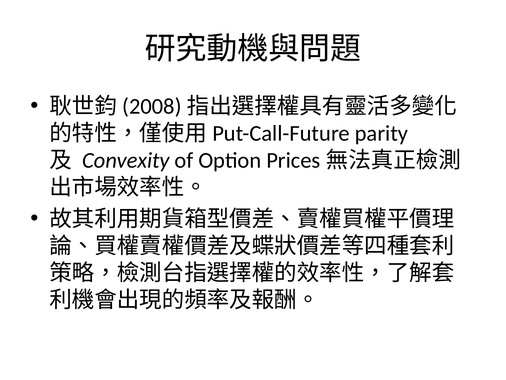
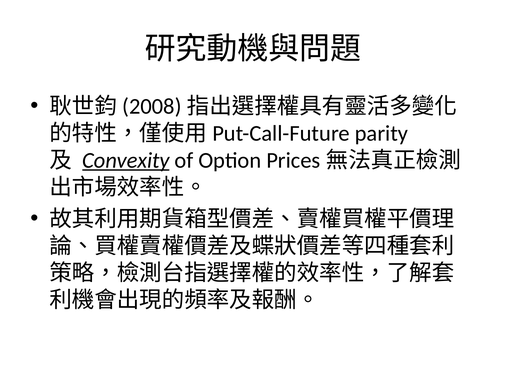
Convexity underline: none -> present (126, 160)
